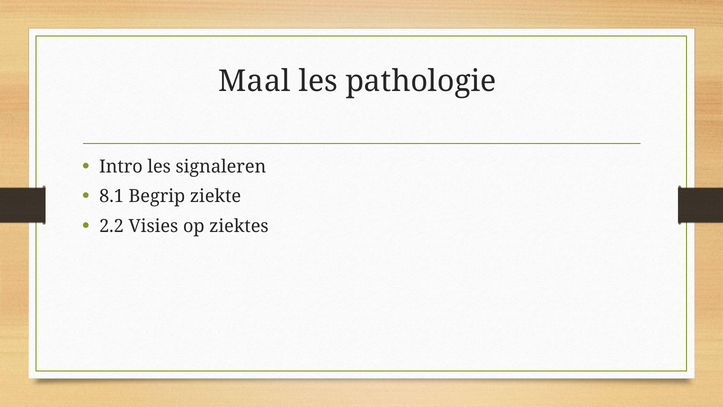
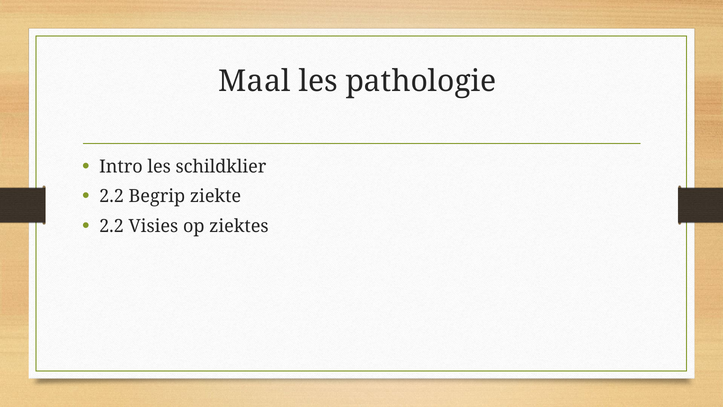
signaleren: signaleren -> schildklier (221, 166)
8.1: 8.1 -> 2.2 (112, 196)
